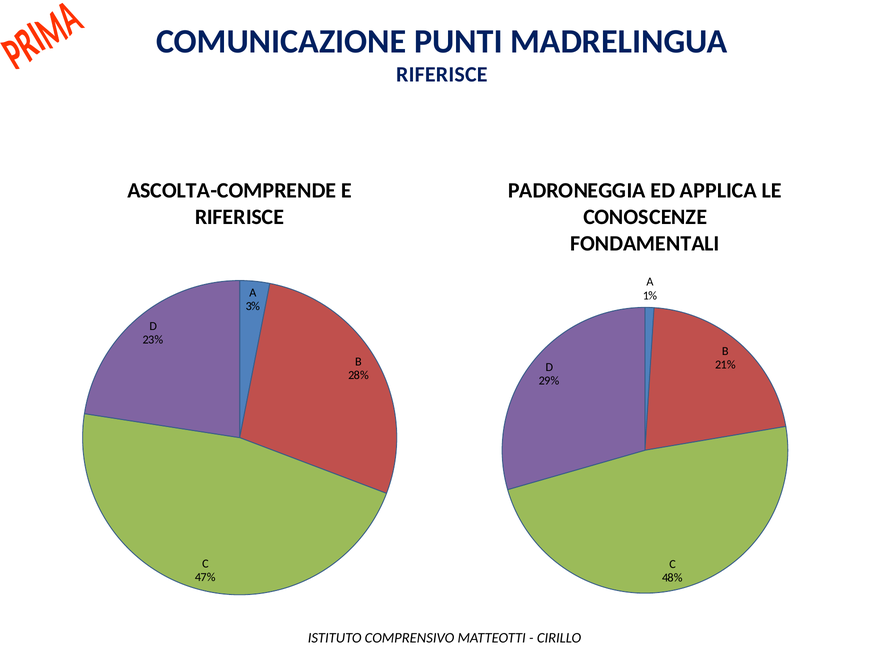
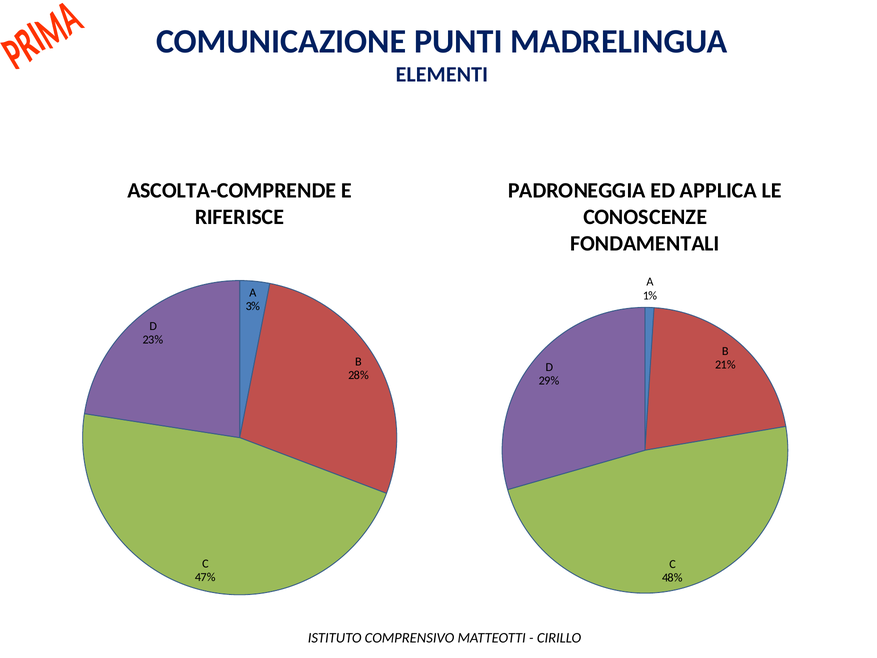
RIFERISCE: RIFERISCE -> ELEMENTI (442, 74)
